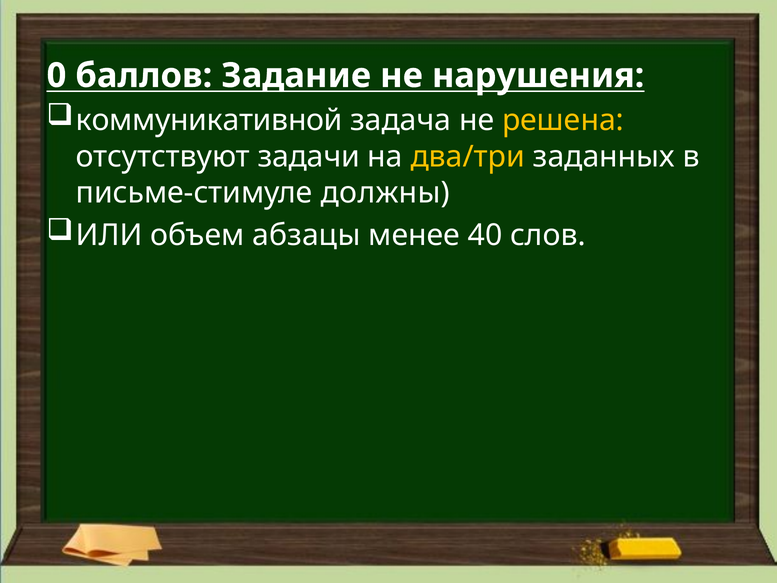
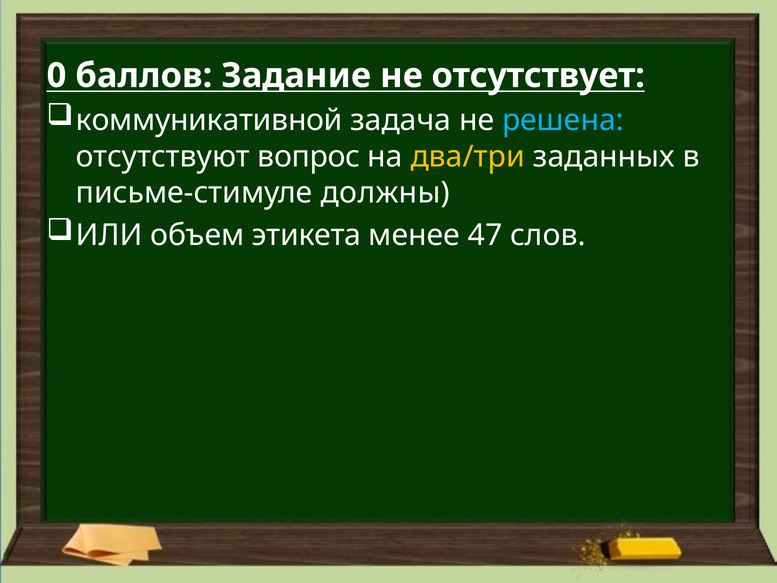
нарушения: нарушения -> отсутствует (538, 76)
решена colour: yellow -> light blue (563, 120)
задачи: задачи -> вопрос (309, 156)
абзацы: абзацы -> этикета (307, 235)
40: 40 -> 47 (485, 235)
